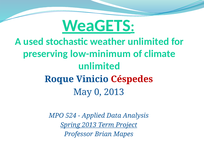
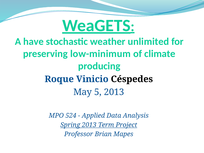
used: used -> have (34, 42)
unlimited: unlimited -> producing (99, 66)
Céspedes colour: red -> black (132, 79)
0: 0 -> 5 (98, 92)
